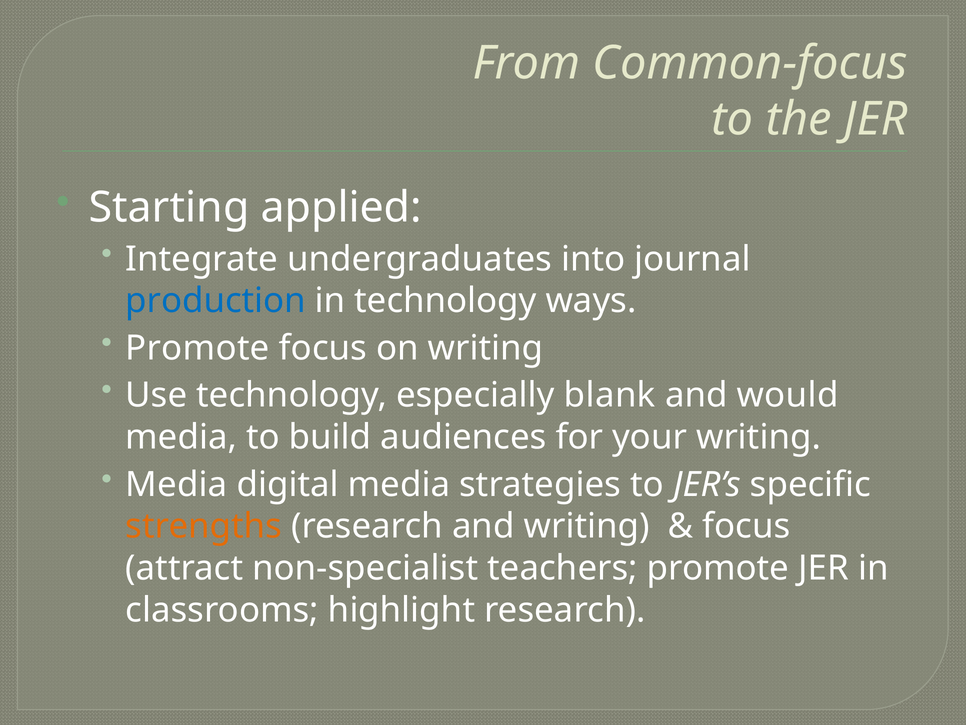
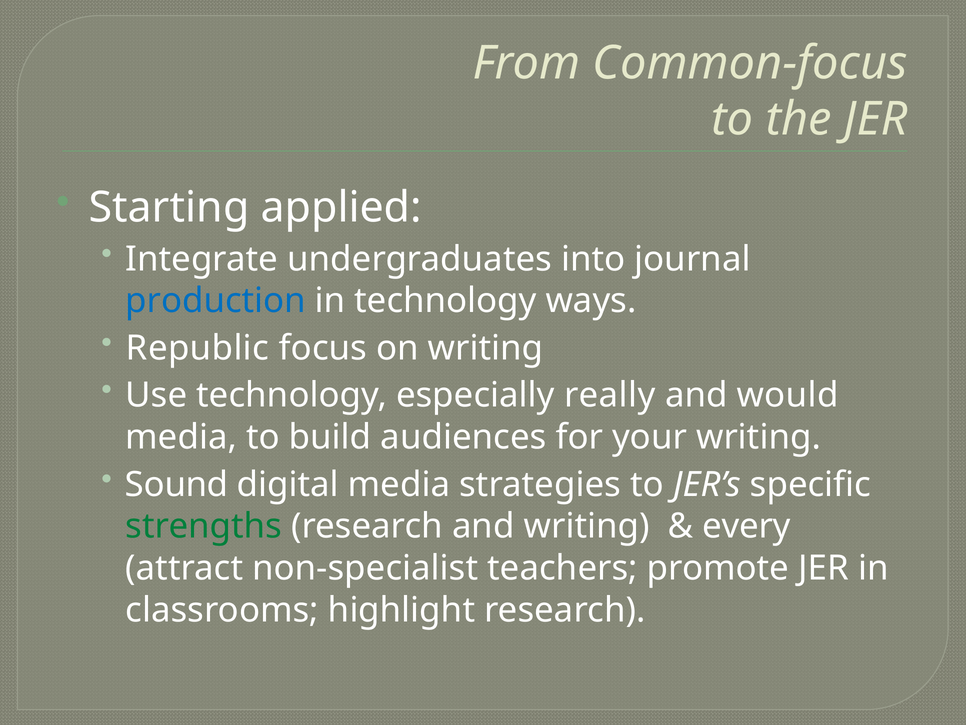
Promote: Promote -> Republic (197, 348)
blank: blank -> really (610, 395)
Media: Media -> Sound (177, 484)
strengths colour: orange -> green (204, 526)
focus: focus -> every (746, 526)
